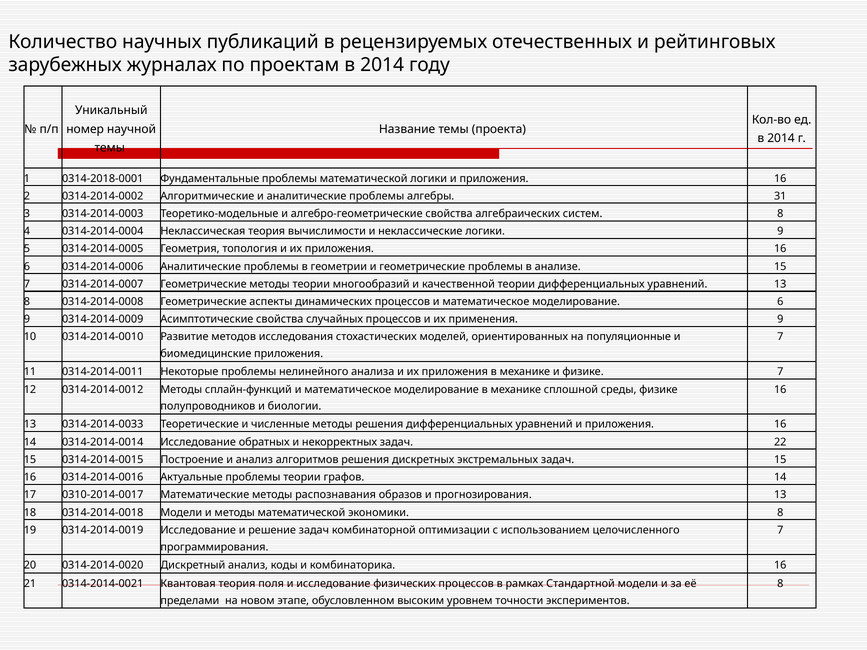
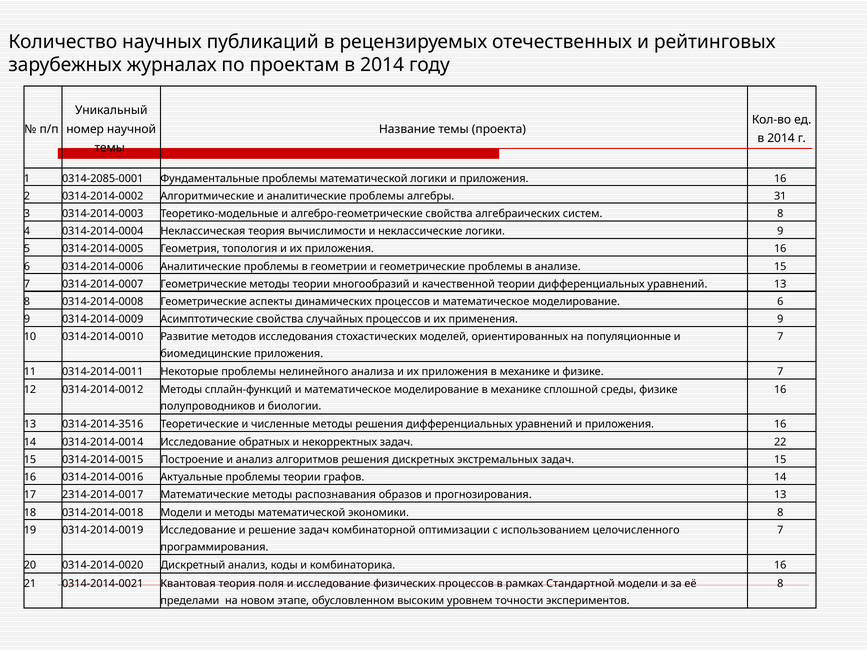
0314-2018-0001: 0314-2018-0001 -> 0314-2085-0001 (103, 179)
0314-2014-0033: 0314-2014-0033 -> 0314-2014-3516 (103, 425)
0310-2014-0017: 0310-2014-0017 -> 2314-2014-0017 (103, 495)
